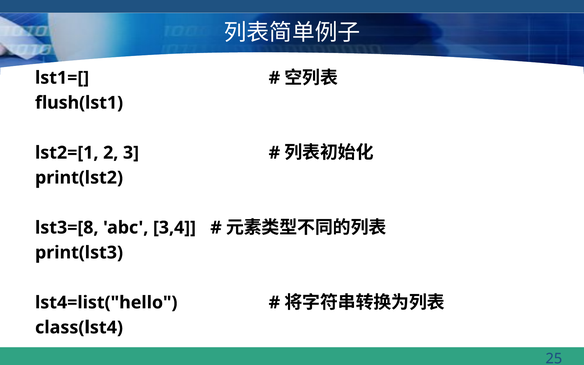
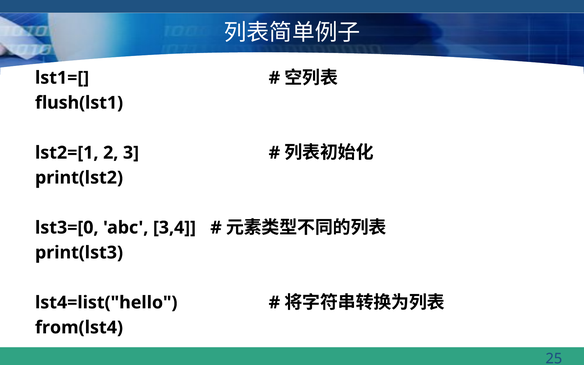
lst3=[8: lst3=[8 -> lst3=[0 (67, 228)
class(lst4: class(lst4 -> from(lst4 (79, 327)
